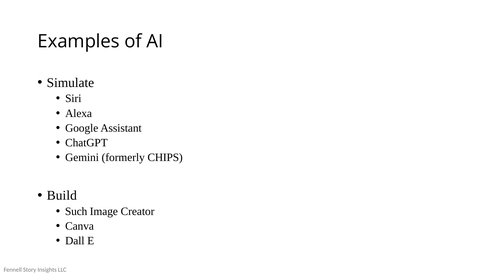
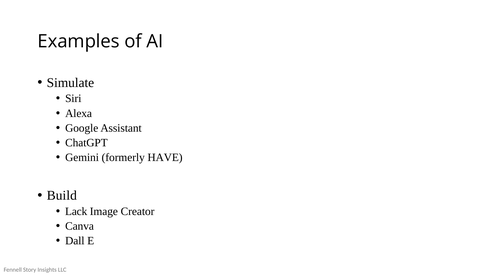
CHIPS: CHIPS -> HAVE (165, 157)
Such: Such -> Lack (76, 211)
